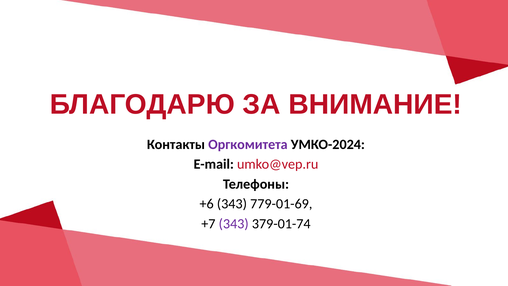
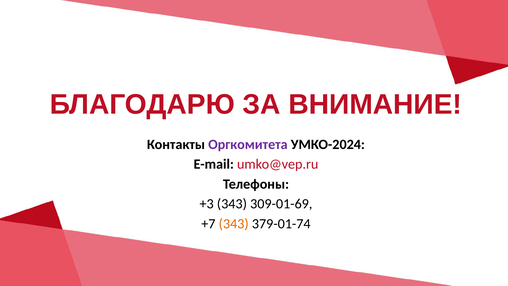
+6: +6 -> +3 (207, 204)
779-01-69: 779-01-69 -> 309-01-69 (281, 204)
343 colour: purple -> orange (234, 224)
